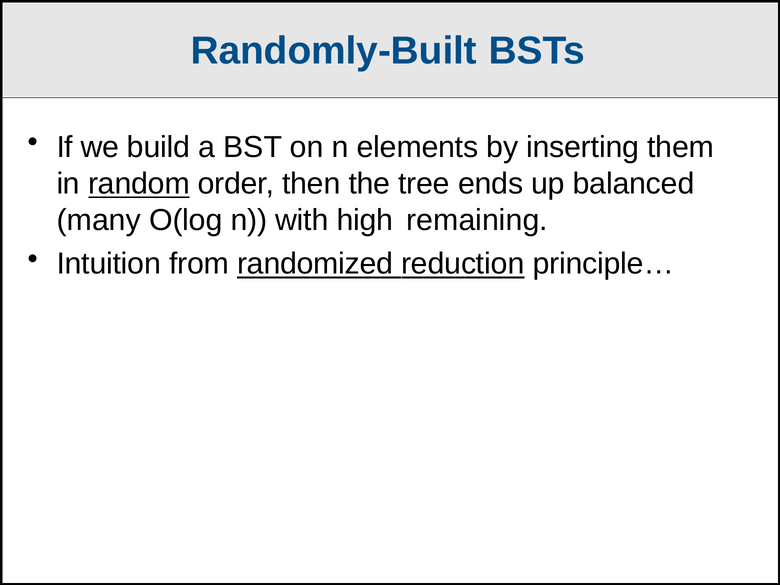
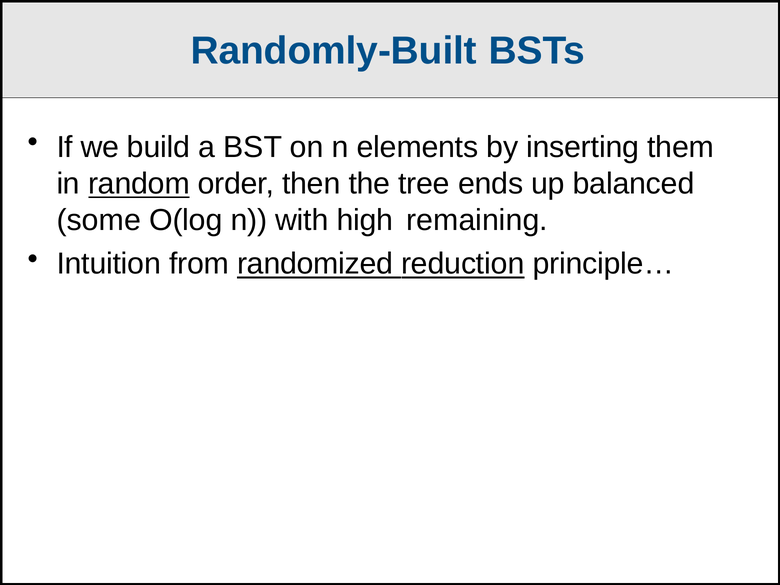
many: many -> some (99, 220)
